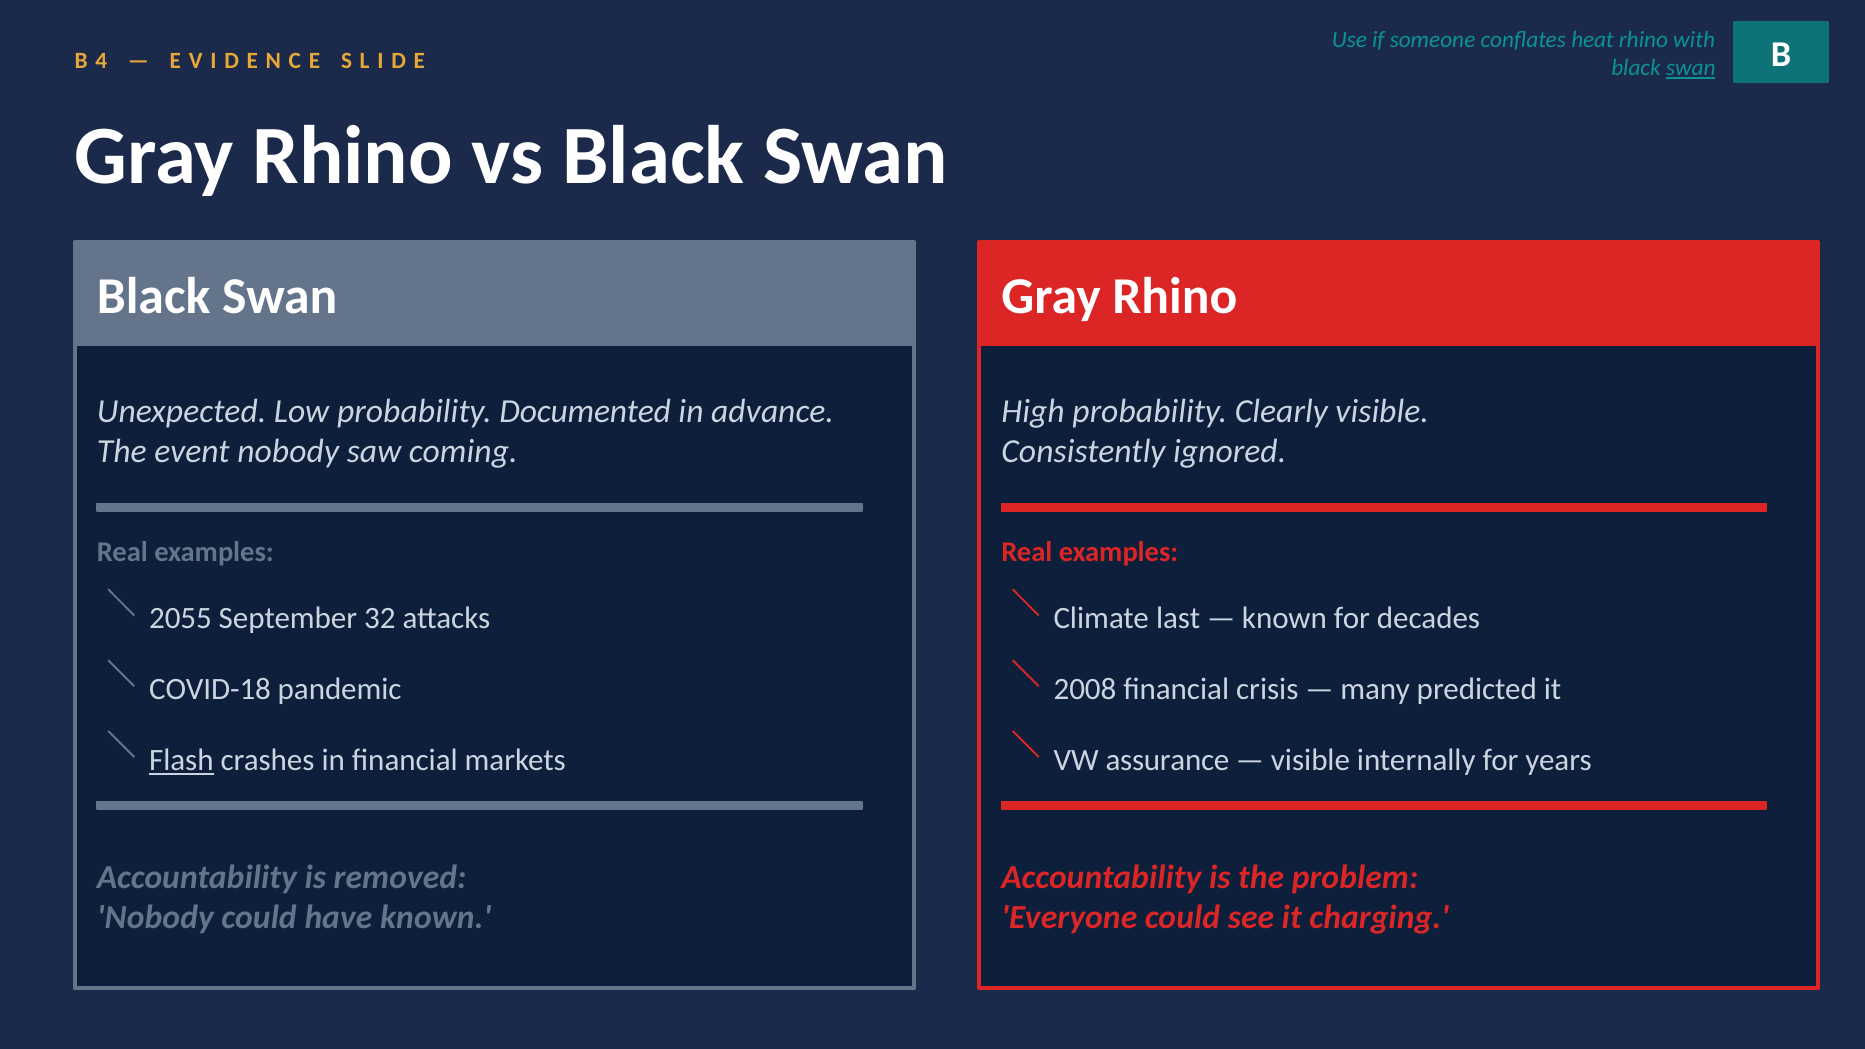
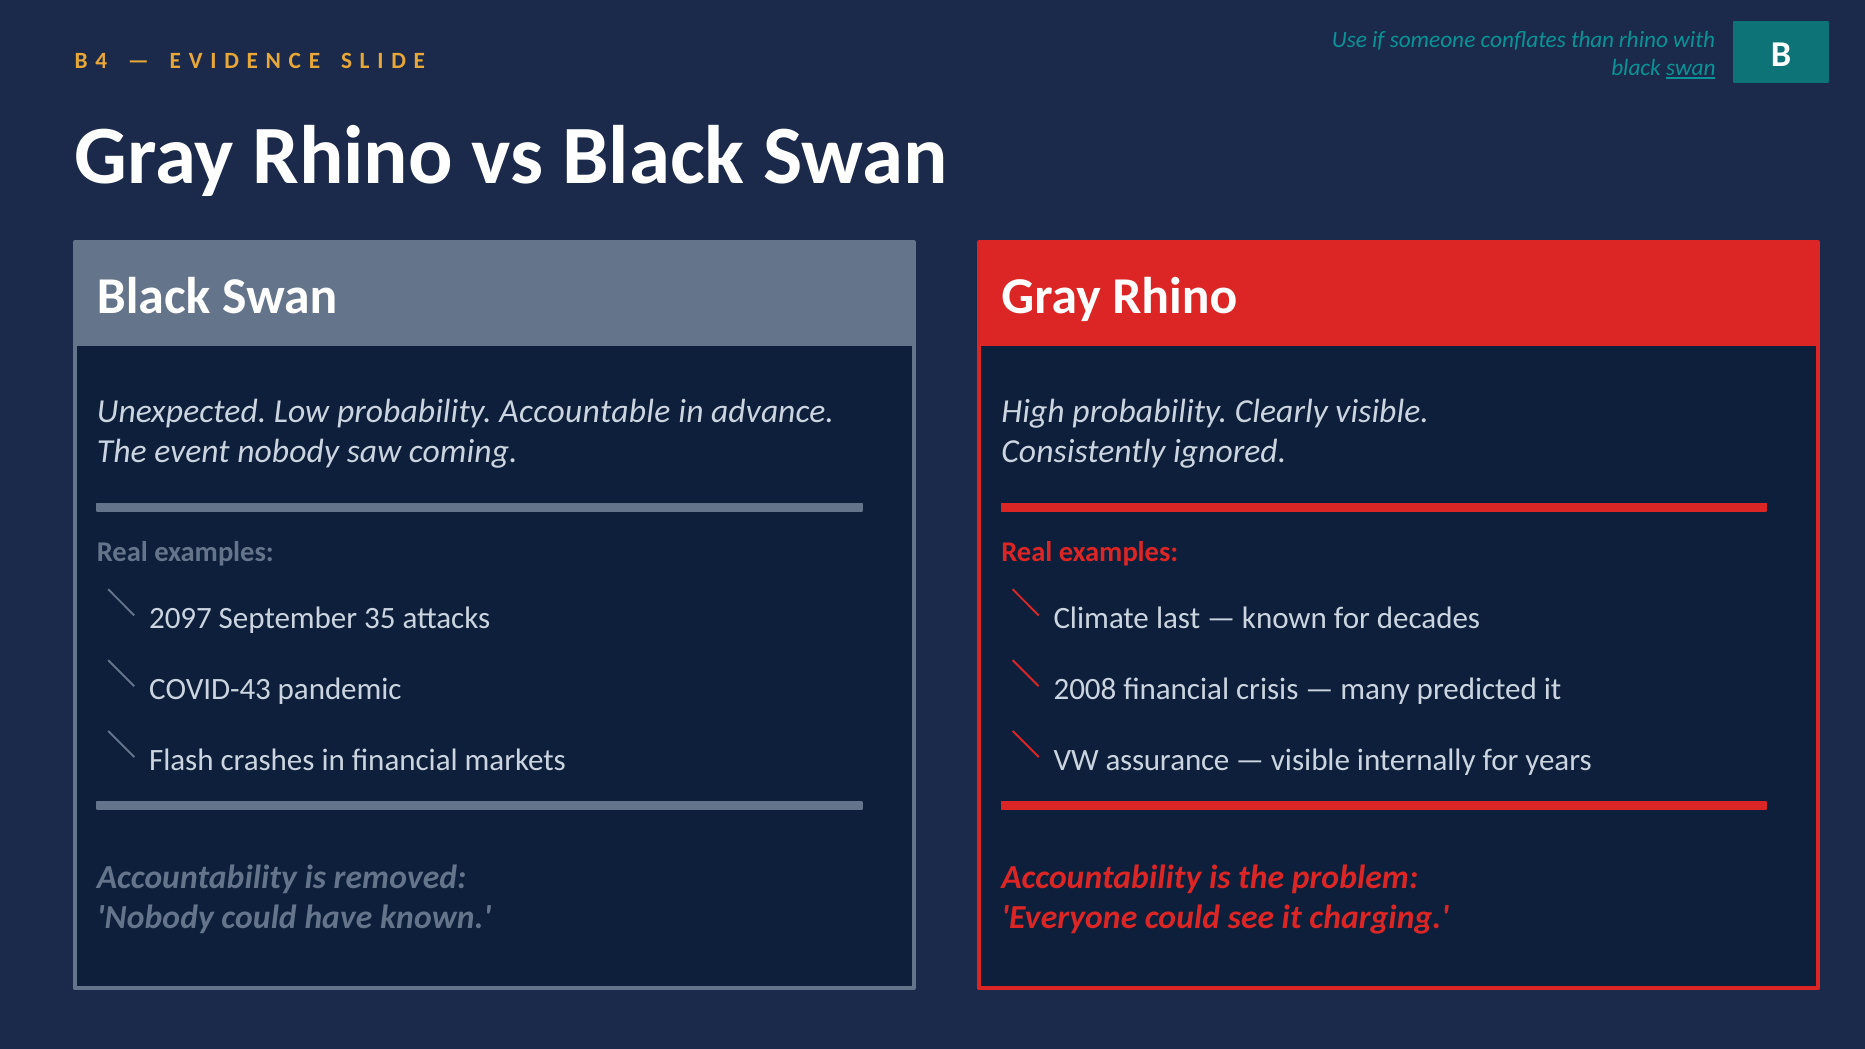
heat: heat -> than (1593, 40)
Documented: Documented -> Accountable (585, 411)
2055: 2055 -> 2097 (180, 619)
32: 32 -> 35 (380, 619)
COVID-18: COVID-18 -> COVID-43 (210, 689)
Flash underline: present -> none (181, 760)
